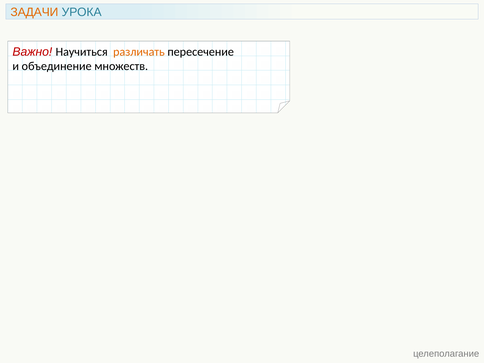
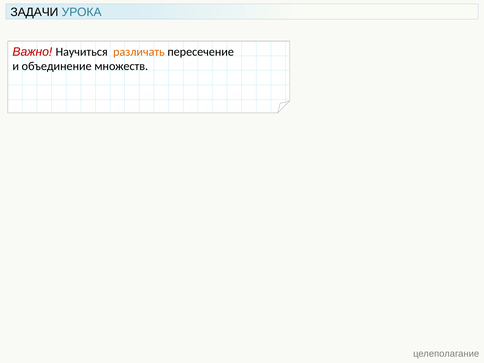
ЗАДАЧИ colour: orange -> black (34, 12)
